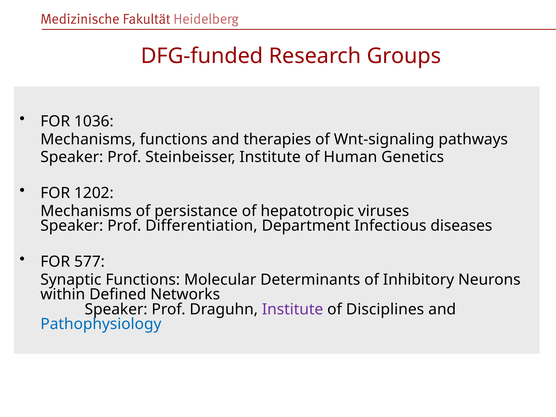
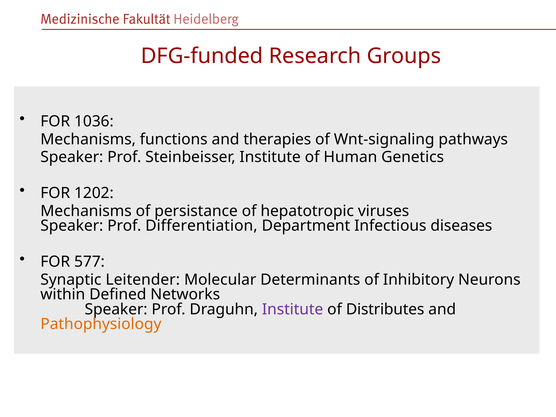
Synaptic Functions: Functions -> Leitender (143, 280)
Disciplines: Disciplines -> Distributes (385, 309)
Pathophysiology colour: blue -> orange (101, 324)
